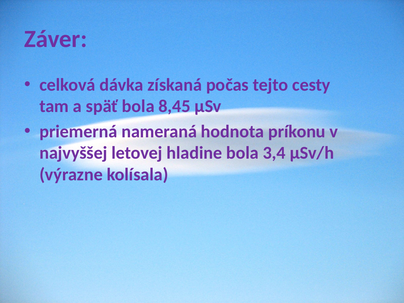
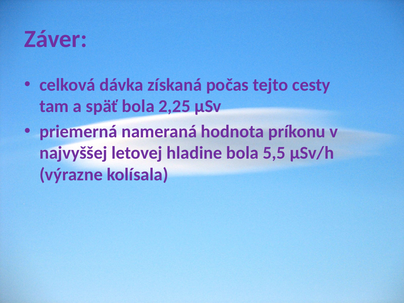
8,45: 8,45 -> 2,25 (175, 106)
3,4: 3,4 -> 5,5 (274, 153)
